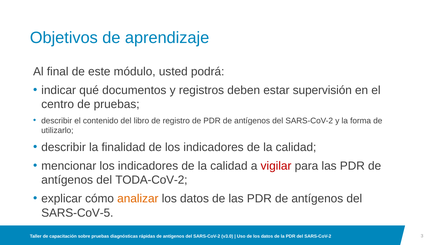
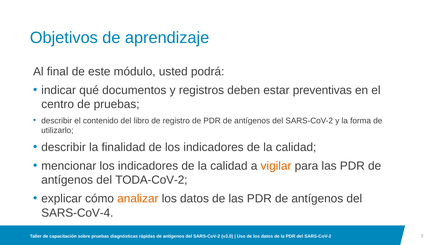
supervisión: supervisión -> preventivas (322, 90)
vigilar colour: red -> orange (276, 166)
SARS-CoV-5: SARS-CoV-5 -> SARS-CoV-4 (77, 213)
